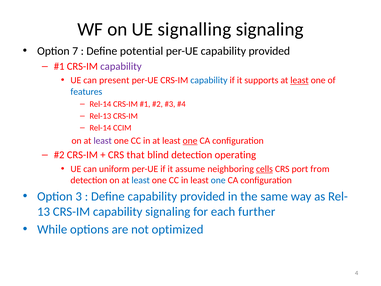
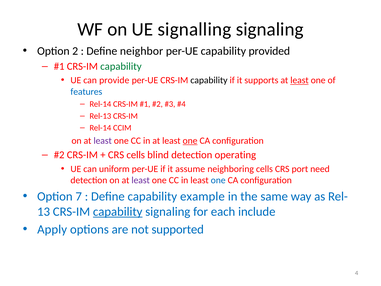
7: 7 -> 2 (75, 51)
potential: potential -> neighbor (142, 51)
capability colour: purple -> green (121, 66)
present: present -> provide (114, 80)
capability colour: blue -> black (209, 80)
CRS that: that -> cells (136, 155)
cells underline: present -> none (264, 169)
from: from -> need (320, 169)
least colour: blue -> purple (141, 180)
3: 3 -> 7 (79, 196)
Define capability provided: provided -> example (202, 196)
capability underline: none -> present (118, 211)
further: further -> include (257, 211)
While: While -> Apply (52, 229)
optimized: optimized -> supported (178, 229)
